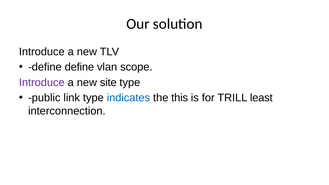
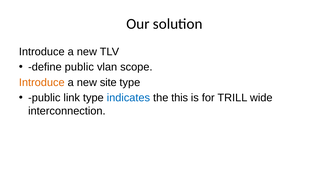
define define: define -> public (79, 67)
Introduce colour: purple -> orange (42, 82)
least: least -> wide (261, 98)
